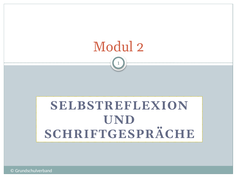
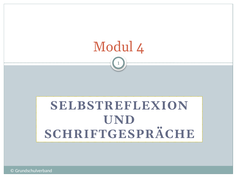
2: 2 -> 4 (140, 47)
